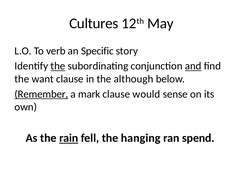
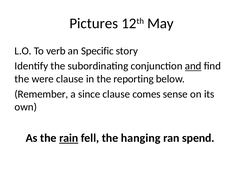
Cultures: Cultures -> Pictures (94, 24)
the underline: present -> none (58, 66)
want: want -> were (43, 79)
although: although -> reporting (134, 79)
Remember underline: present -> none (41, 94)
mark: mark -> since (89, 94)
would: would -> comes (147, 94)
